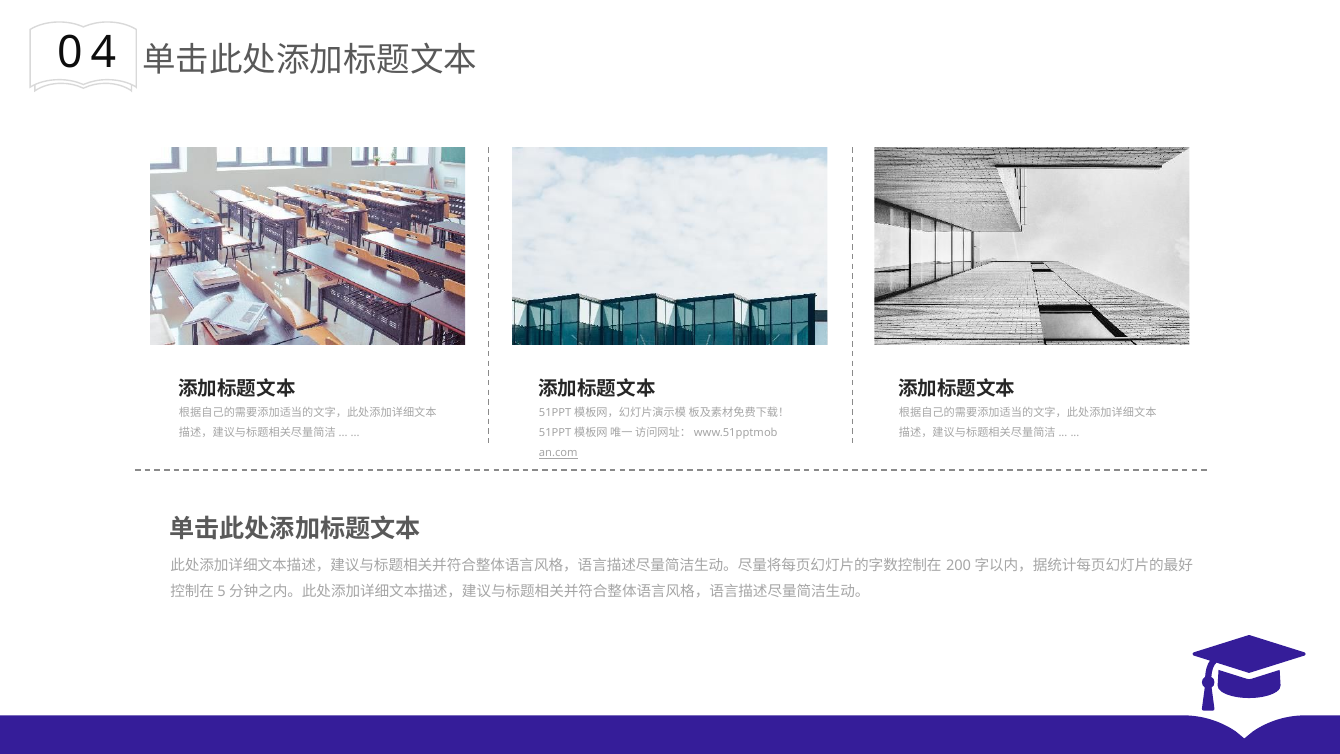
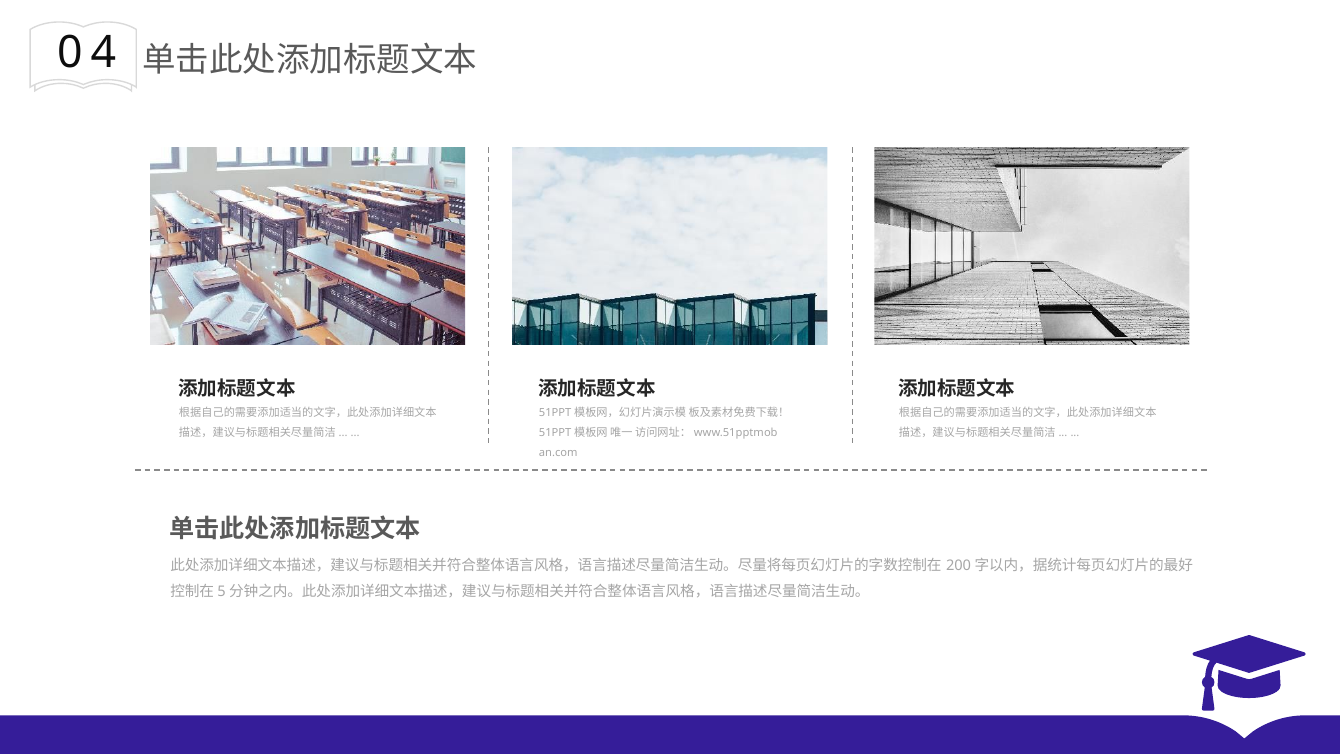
an.com underline: present -> none (558, 453)
